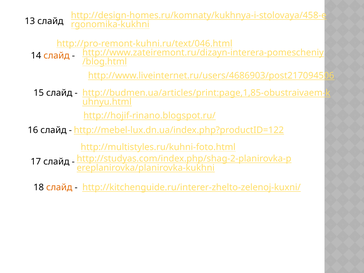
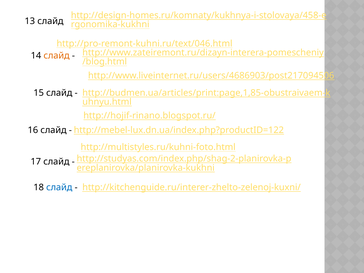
слайд colour: orange -> blue (59, 187)
